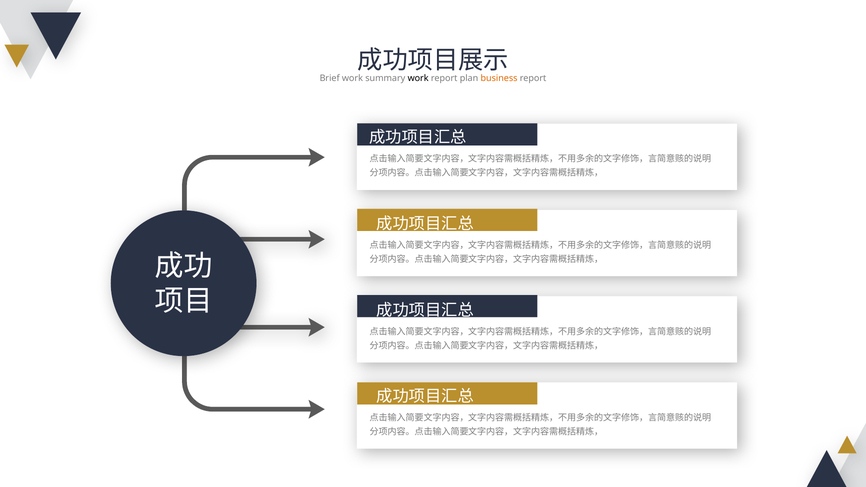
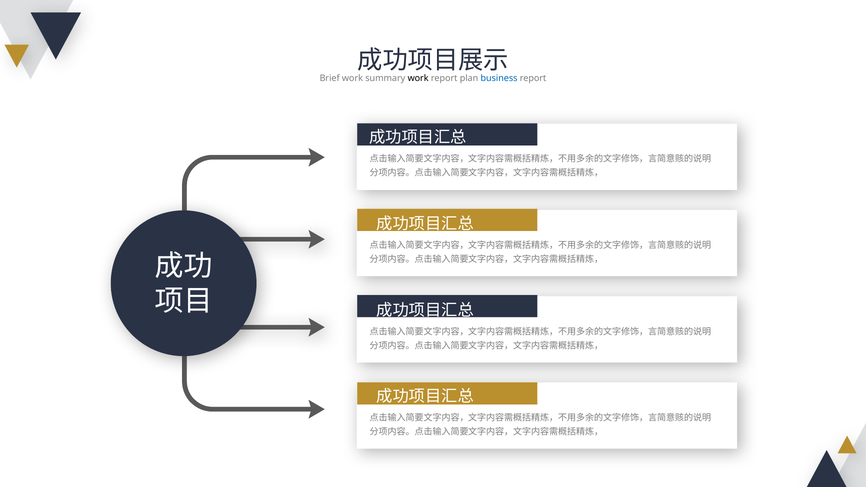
business colour: orange -> blue (499, 78)
